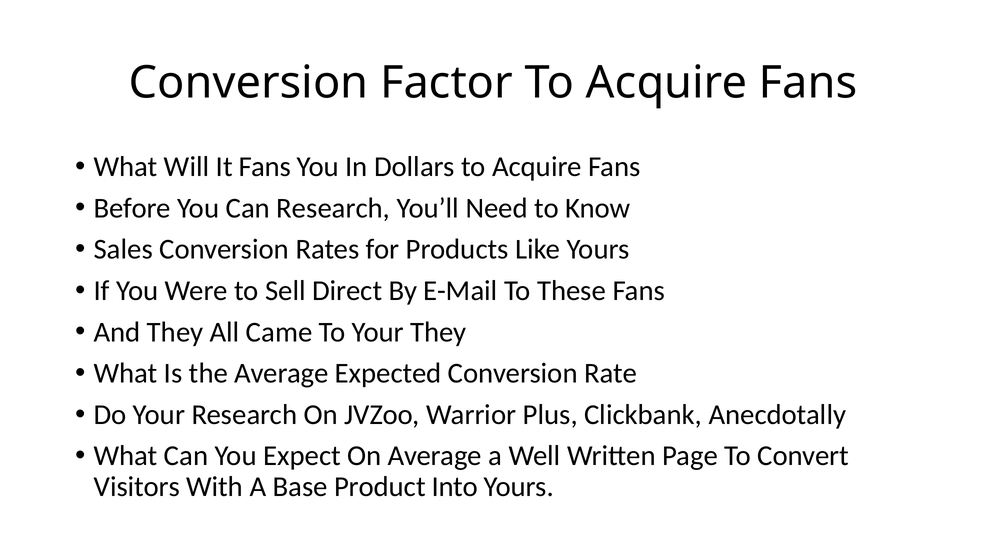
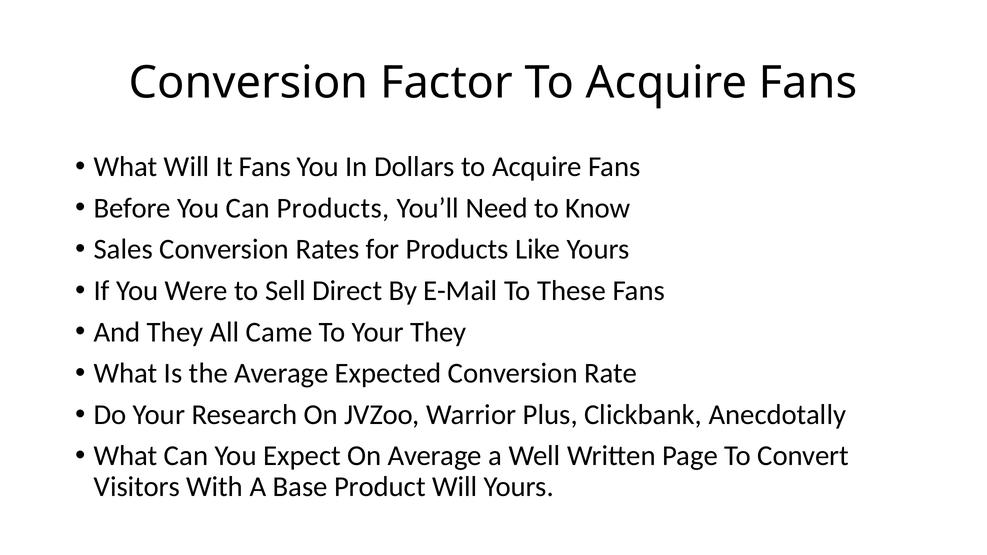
Can Research: Research -> Products (333, 208)
Product Into: Into -> Will (455, 487)
